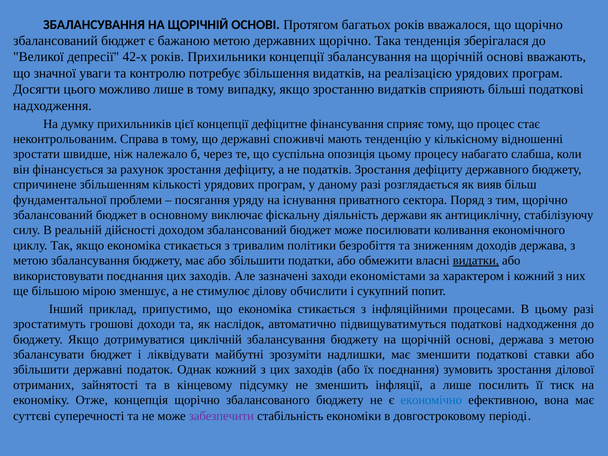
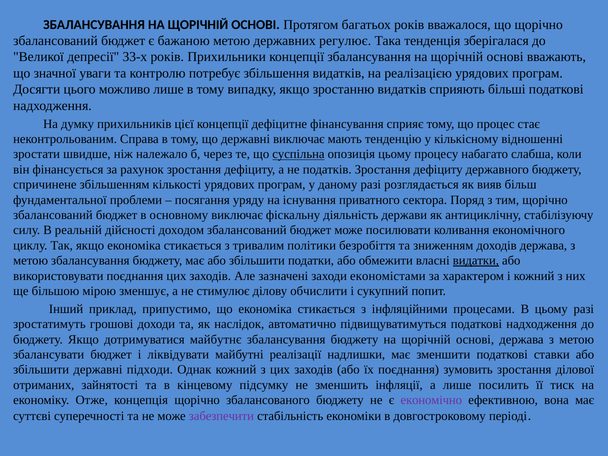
державних щорічно: щорічно -> регулює (345, 41)
42-х: 42-х -> 33-х (135, 57)
державні споживчі: споживчі -> виключає (299, 139)
суспільна underline: none -> present (298, 154)
циклічній: циклічній -> майбутнє (216, 339)
зрозуміти: зрозуміти -> реалізації (295, 355)
податок: податок -> підходи (150, 370)
економічно colour: blue -> purple (431, 400)
